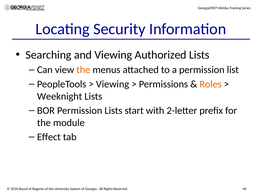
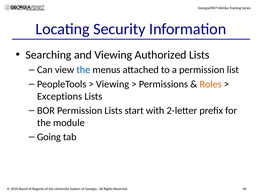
the colour: orange -> blue (83, 70)
Weeknight: Weeknight -> Exceptions (60, 97)
Effect: Effect -> Going (49, 137)
